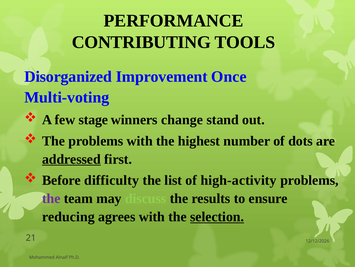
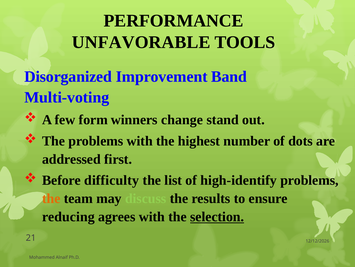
CONTRIBUTING: CONTRIBUTING -> UNFAVORABLE (141, 42)
Once: Once -> Band (229, 76)
stage: stage -> form (93, 119)
addressed underline: present -> none (71, 159)
high-activity: high-activity -> high-identify (239, 180)
the colour: purple -> orange (51, 198)
